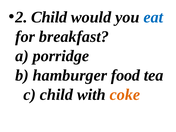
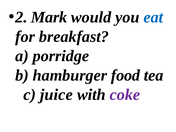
2 Child: Child -> Mark (49, 17)
c child: child -> juice (56, 95)
coke colour: orange -> purple (125, 95)
